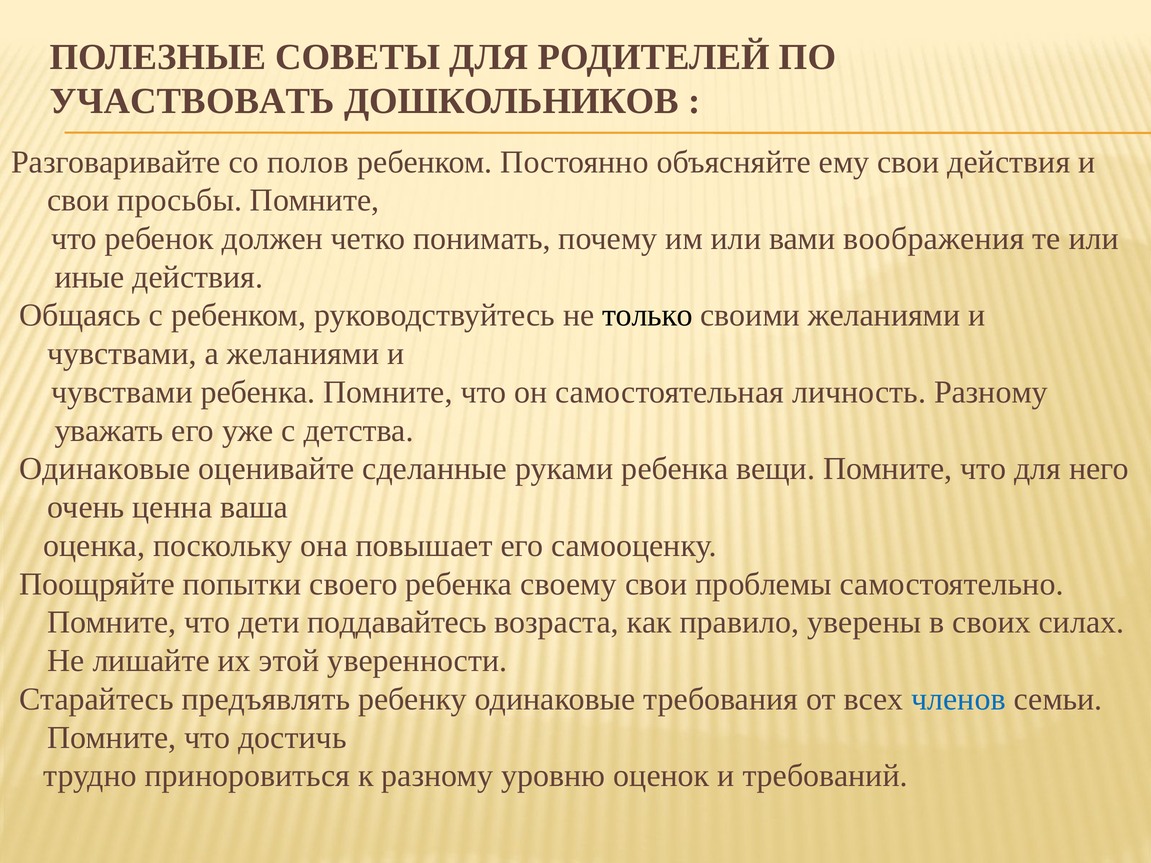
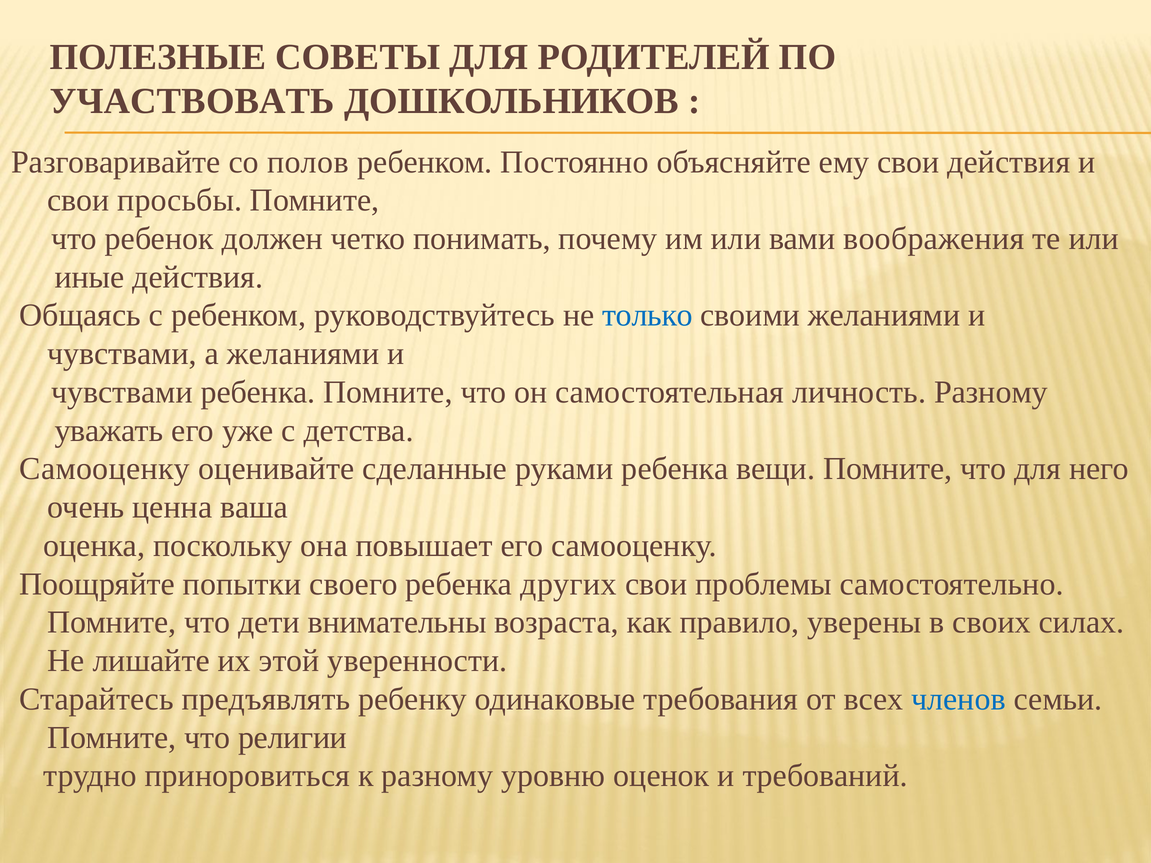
только colour: black -> blue (648, 316)
Одинаковые: Одинаковые -> Самооценку (105, 469)
своему: своему -> других (568, 584)
поддавайтесь: поддавайтесь -> внимательны (397, 623)
достичь: достичь -> религии (293, 738)
